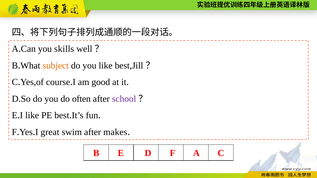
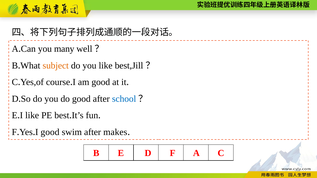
skills: skills -> many (64, 49)
do often: often -> good (81, 99)
school colour: purple -> blue (124, 99)
great: great -> good (50, 132)
